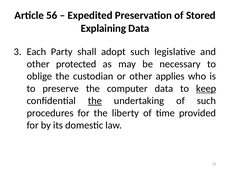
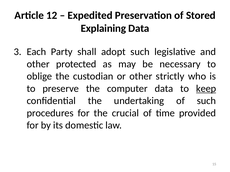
56: 56 -> 12 (52, 15)
applies: applies -> strictly (170, 76)
the underline: present -> none (95, 101)
liberty: liberty -> crucial (125, 113)
